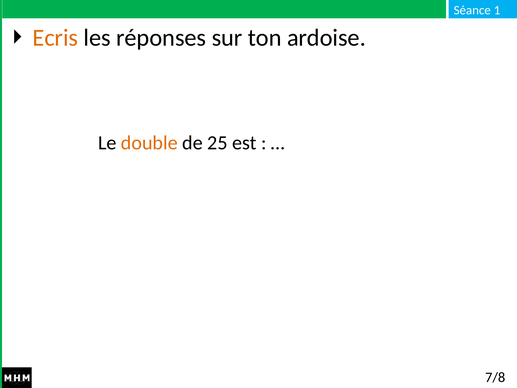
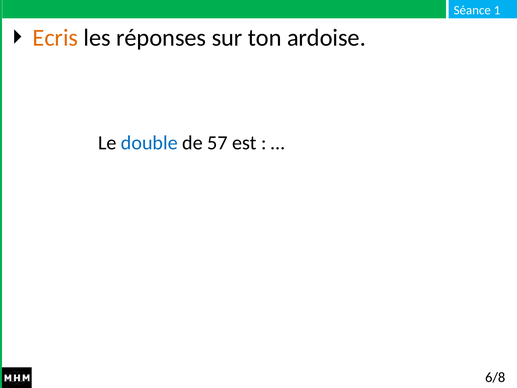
double colour: orange -> blue (149, 143)
25: 25 -> 57 (217, 143)
7/8: 7/8 -> 6/8 (495, 377)
